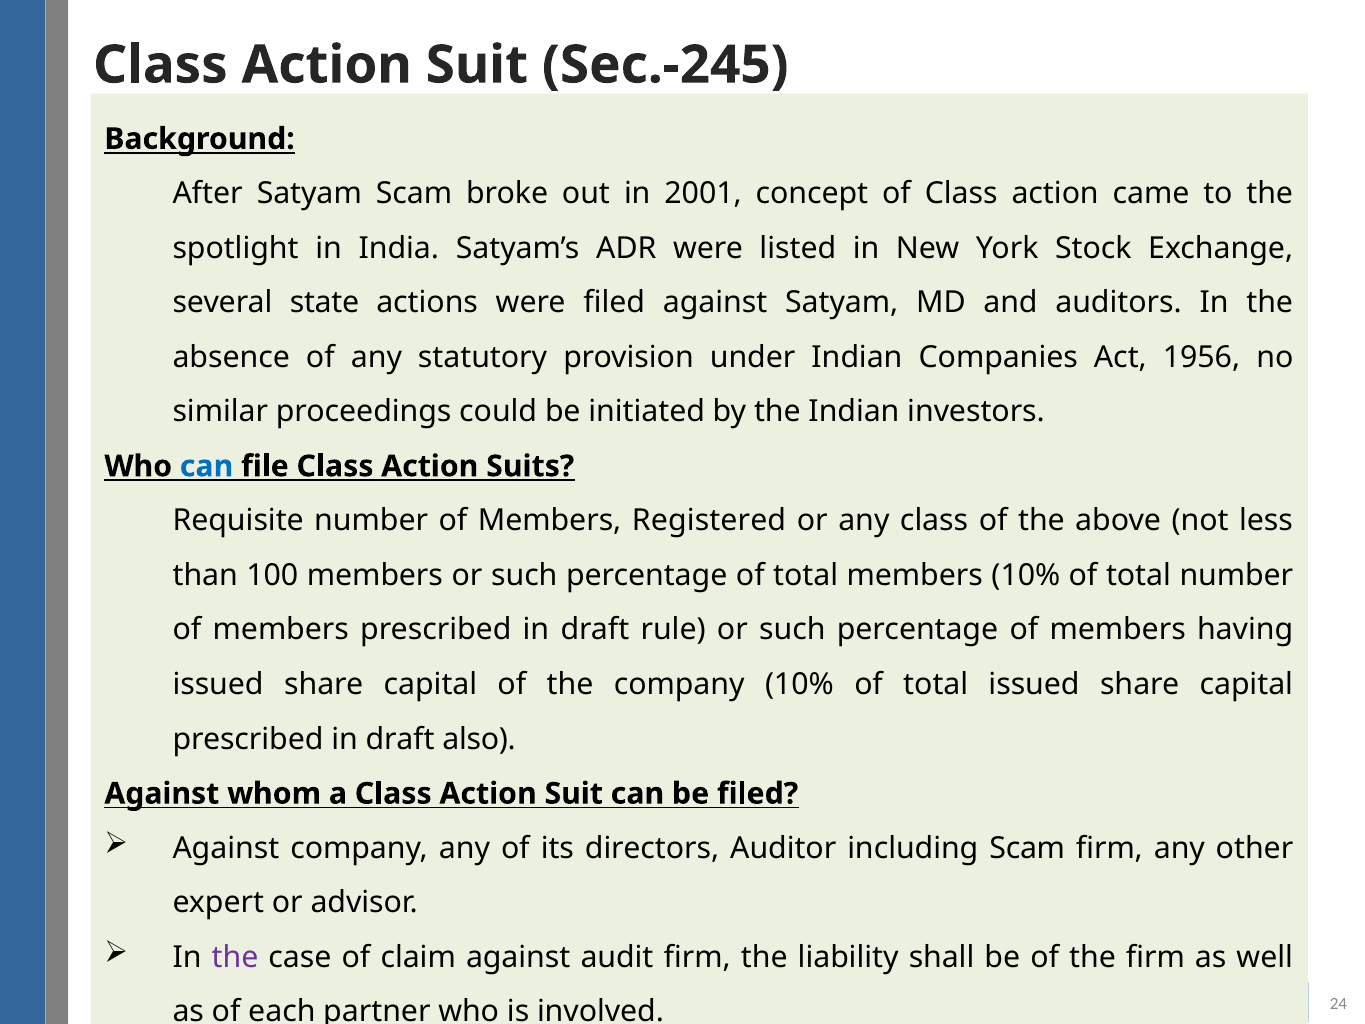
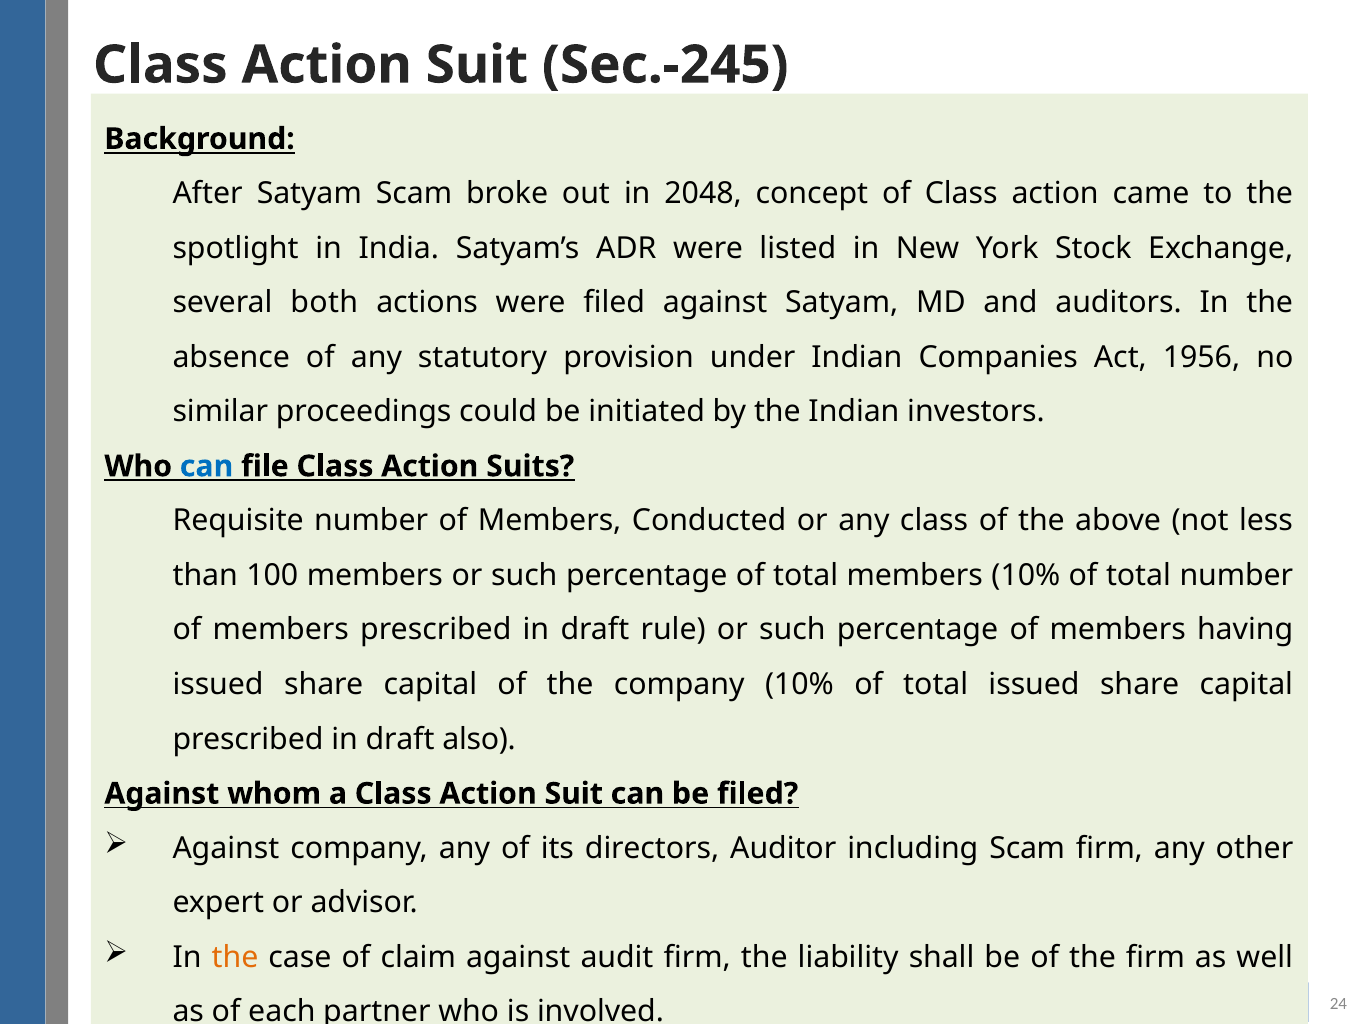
2001: 2001 -> 2048 (703, 193)
state: state -> both (324, 303)
Registered: Registered -> Conducted (709, 521)
the colour: purple -> orange (235, 957)
